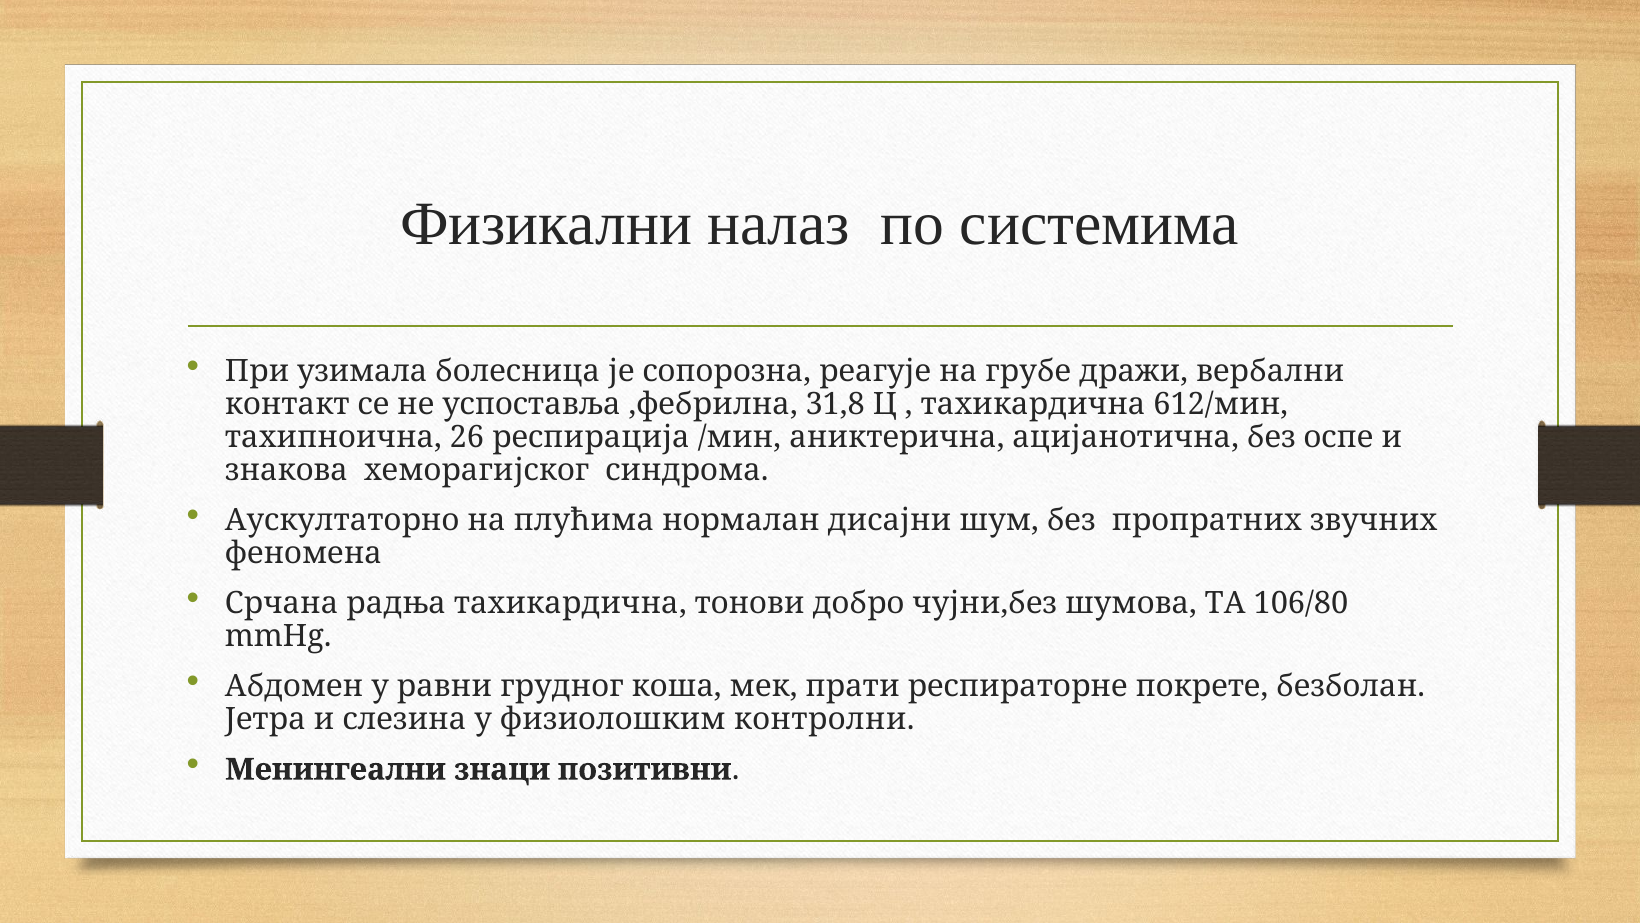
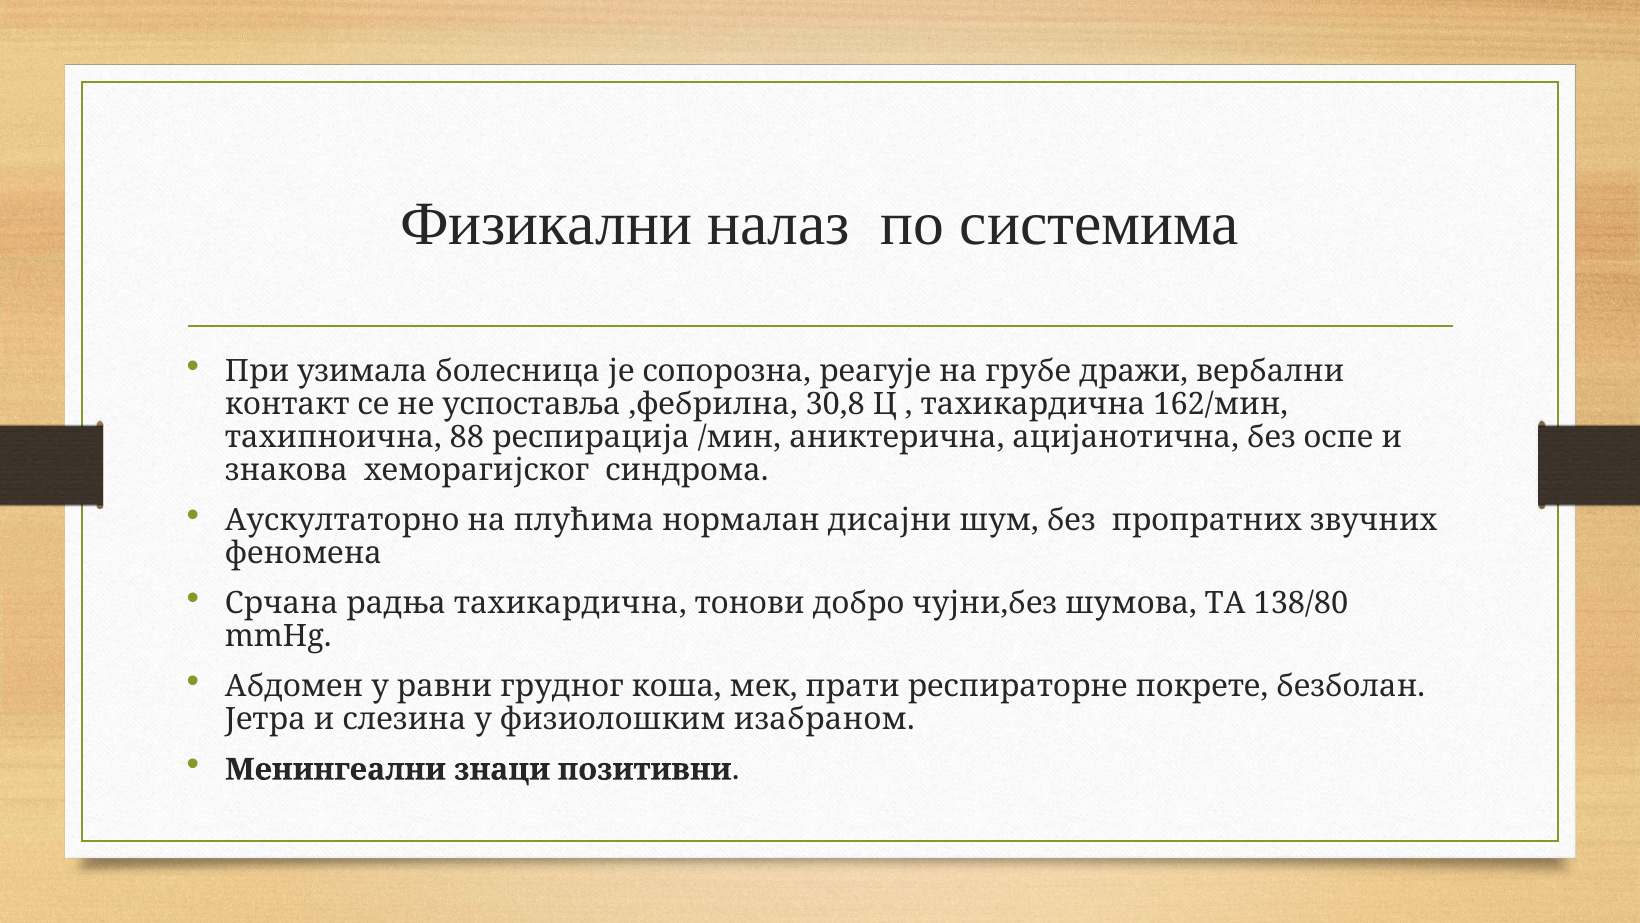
31,8: 31,8 -> 30,8 (835, 404)
612/мин: 612/мин -> 162/мин (1221, 404)
26: 26 -> 88 (467, 437)
106/80: 106/80 -> 138/80 (1301, 603)
контролни: контролни -> изабраном (824, 719)
